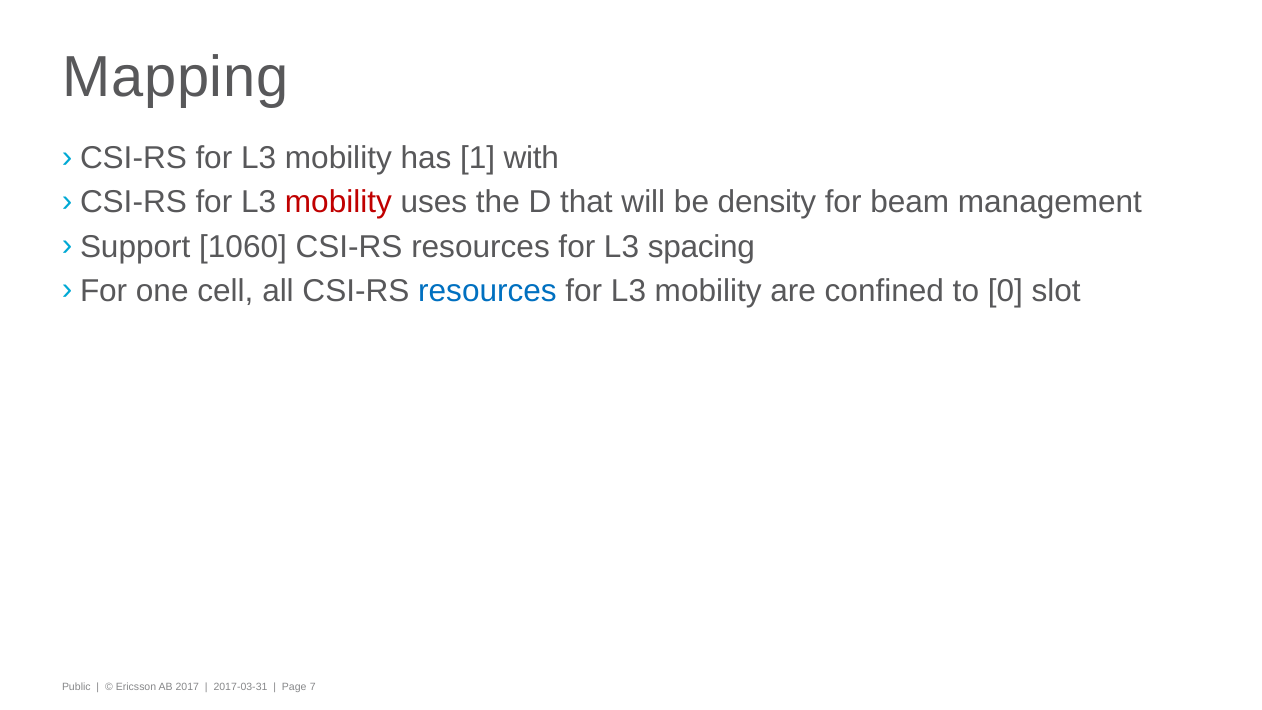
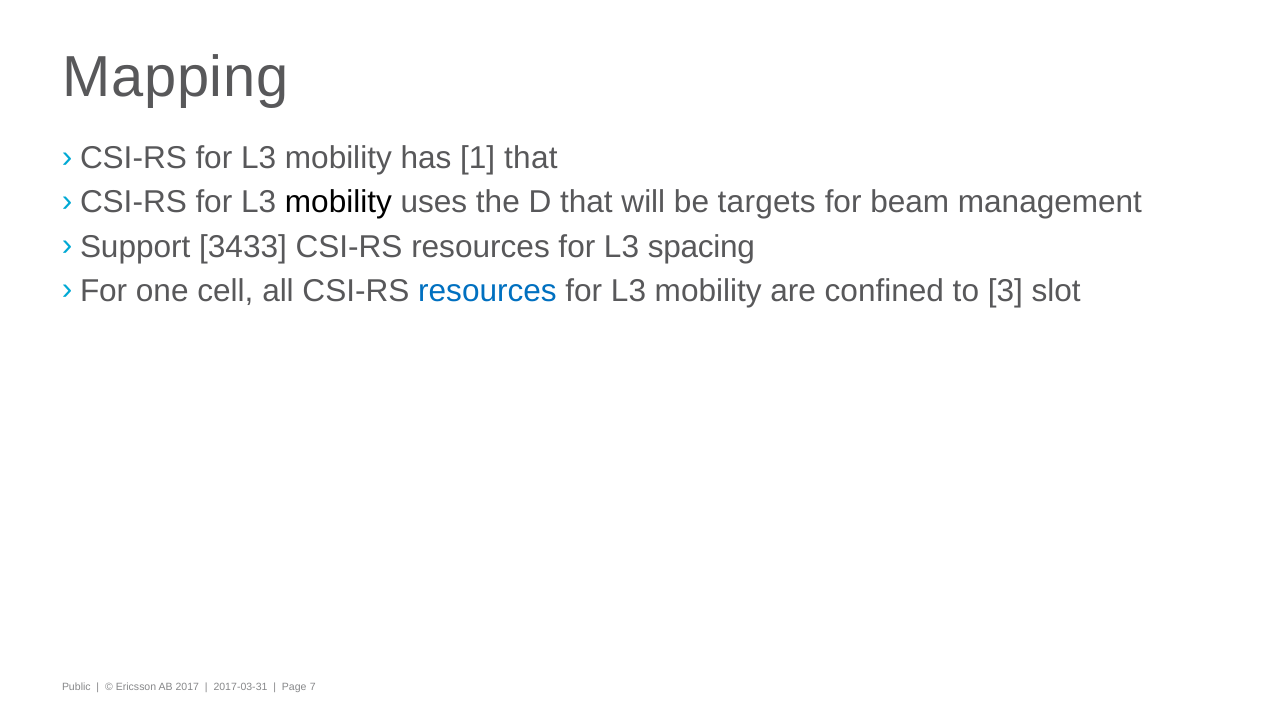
1 with: with -> that (531, 158)
mobility colour: red -> black (338, 202)
density: density -> targets (767, 202)
1060: 1060 -> 3433 (243, 247)
0: 0 -> 3 (1005, 291)
